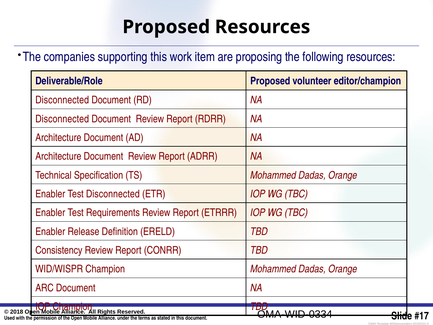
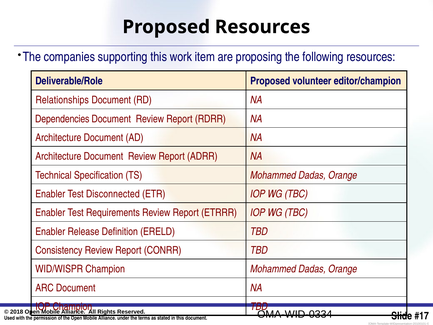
Disconnected: Disconnected -> Relationships (62, 100)
Disconnected: Disconnected -> Dependencies (62, 119)
